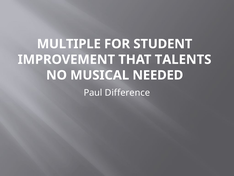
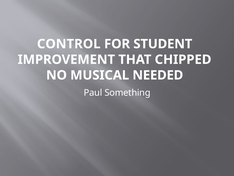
MULTIPLE: MULTIPLE -> CONTROL (69, 44)
TALENTS: TALENTS -> CHIPPED (183, 59)
Difference: Difference -> Something (127, 93)
